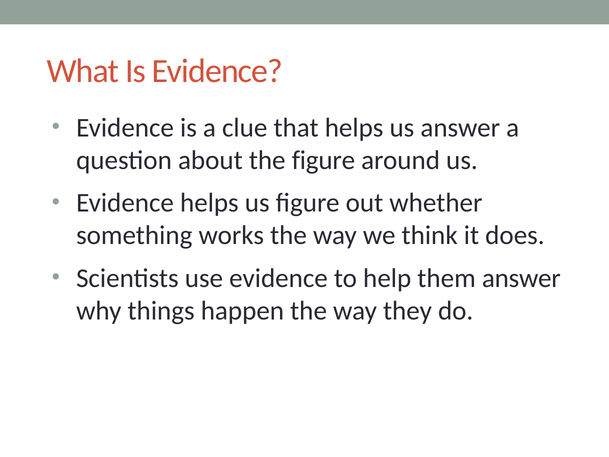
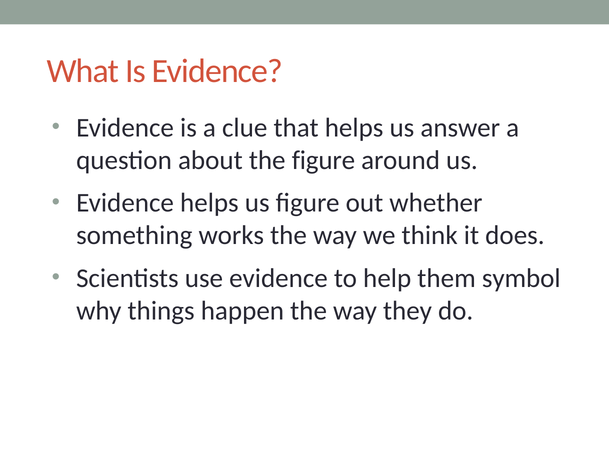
them answer: answer -> symbol (521, 278)
